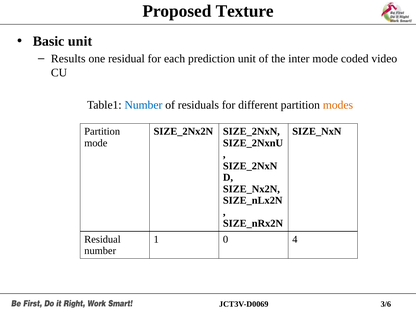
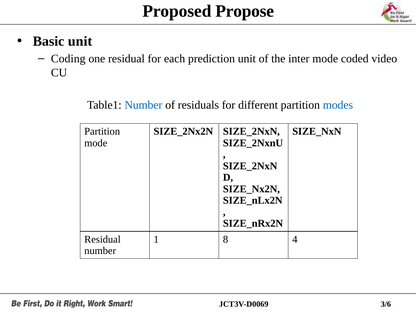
Texture: Texture -> Propose (245, 11)
Results: Results -> Coding (68, 59)
modes colour: orange -> blue (338, 105)
0: 0 -> 8 (226, 239)
